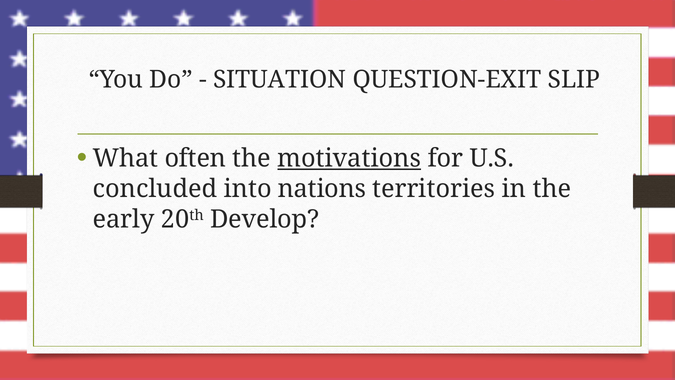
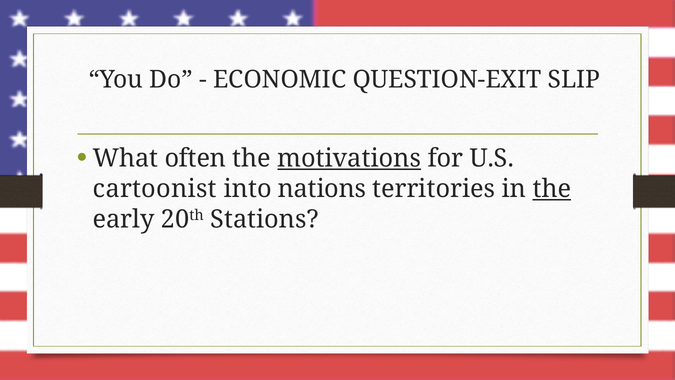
SITUATION: SITUATION -> ECONOMIC (280, 80)
concluded: concluded -> cartoonist (155, 189)
the underline: none -> present (552, 189)
Develop: Develop -> Stations (265, 219)
